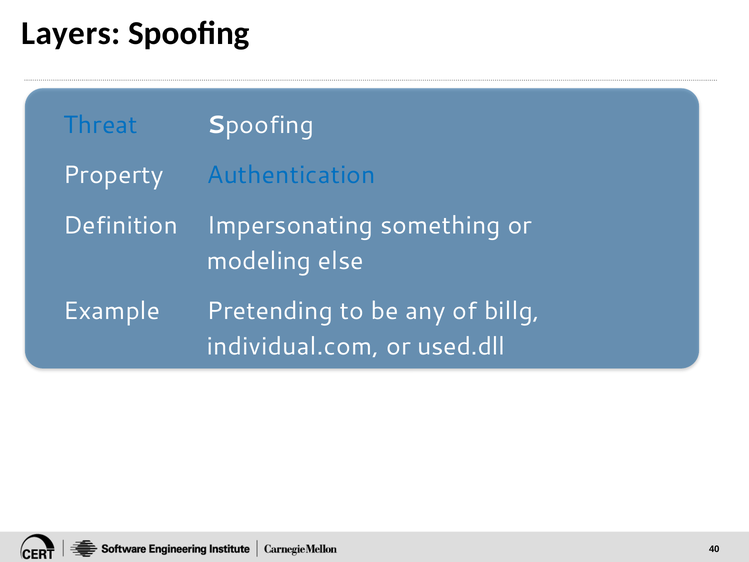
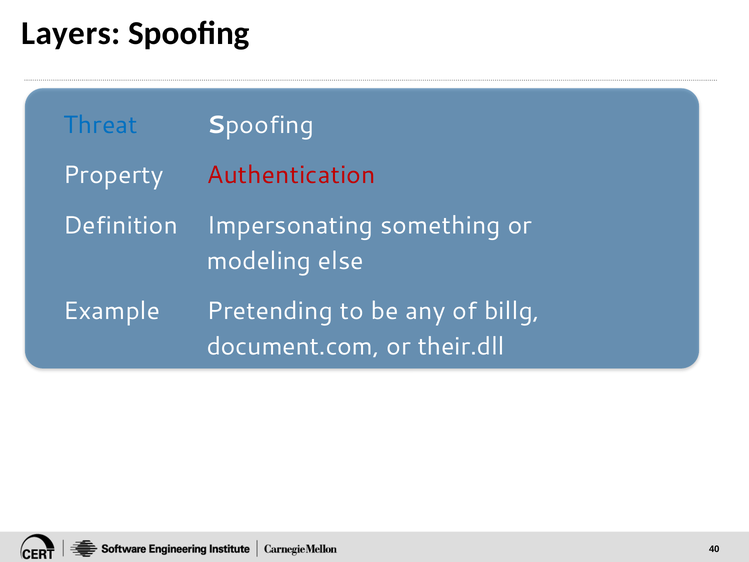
Authentication colour: blue -> red (291, 175)
individual.com: individual.com -> document.com (293, 346)
used.dll: used.dll -> their.dll (461, 346)
